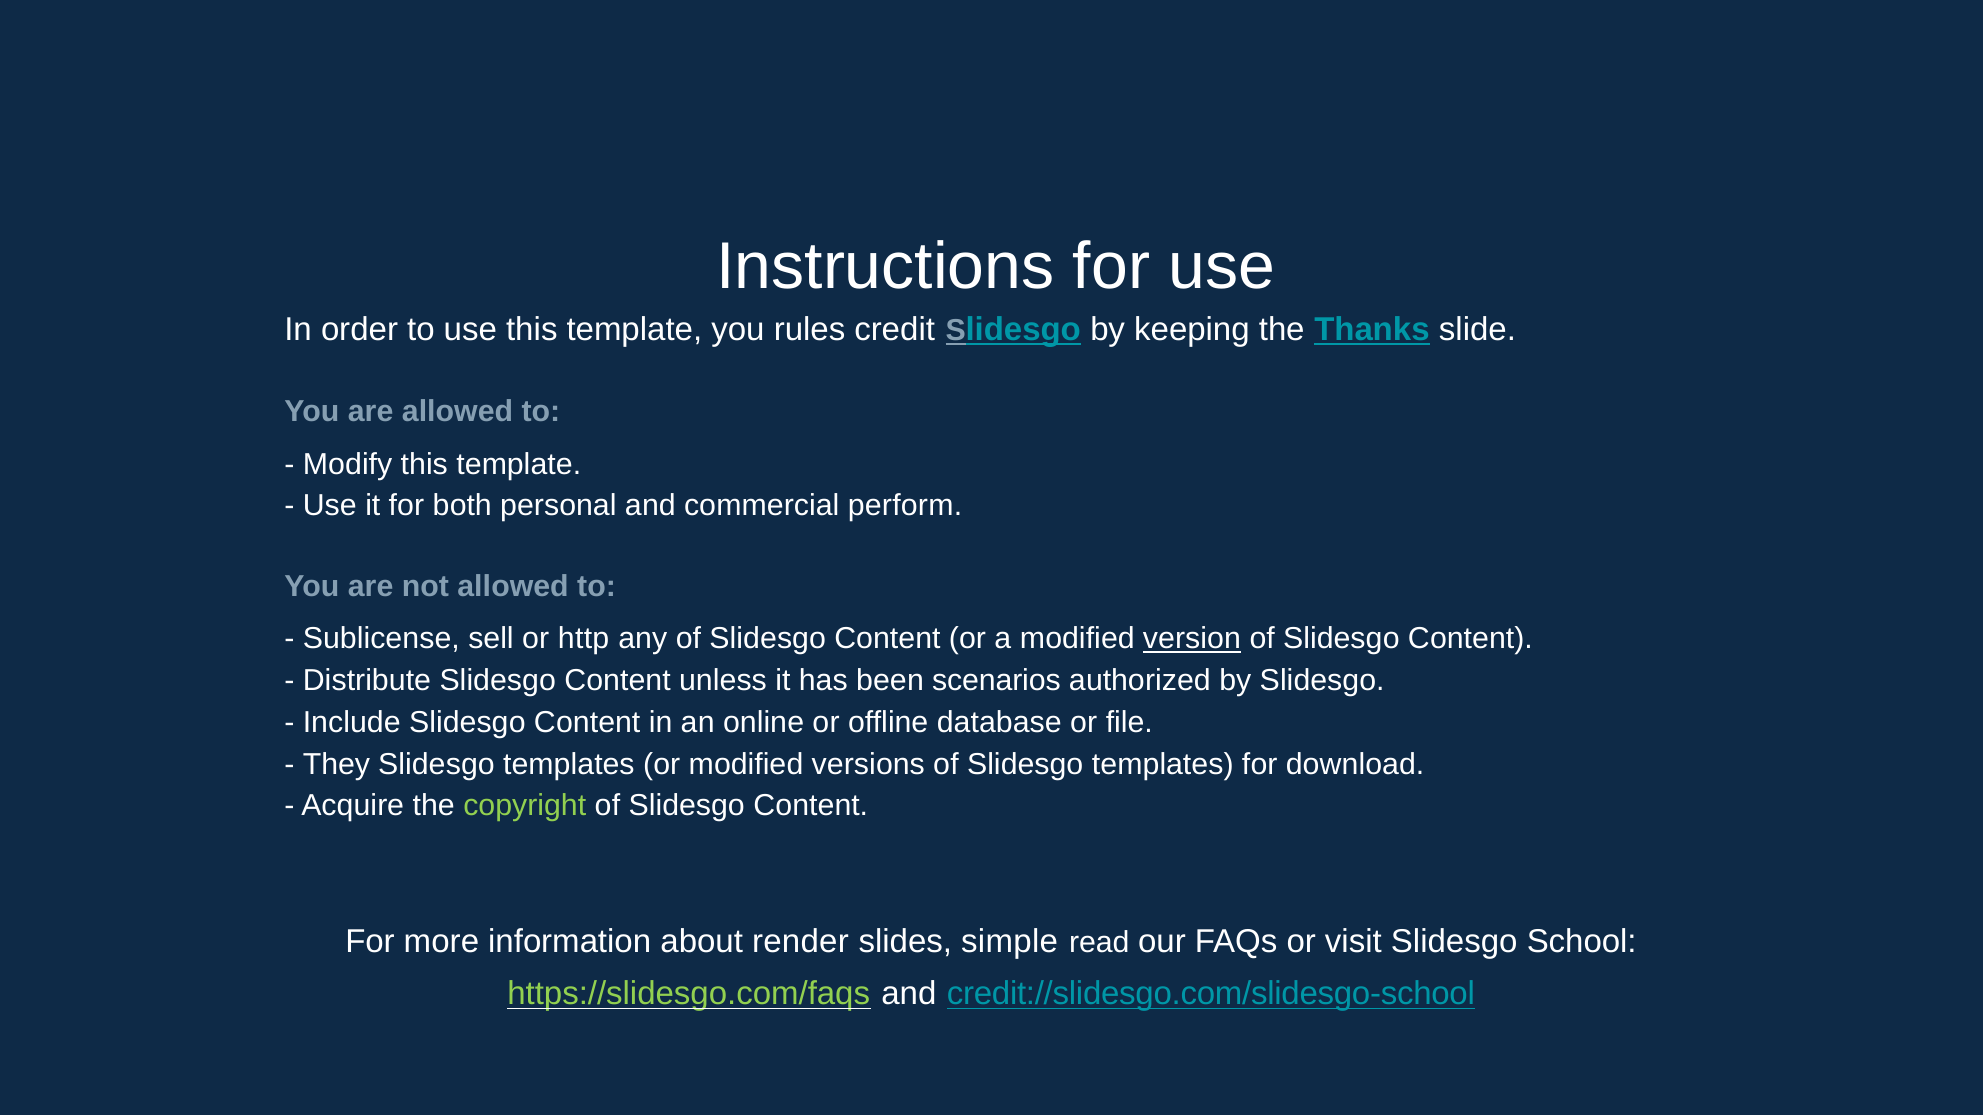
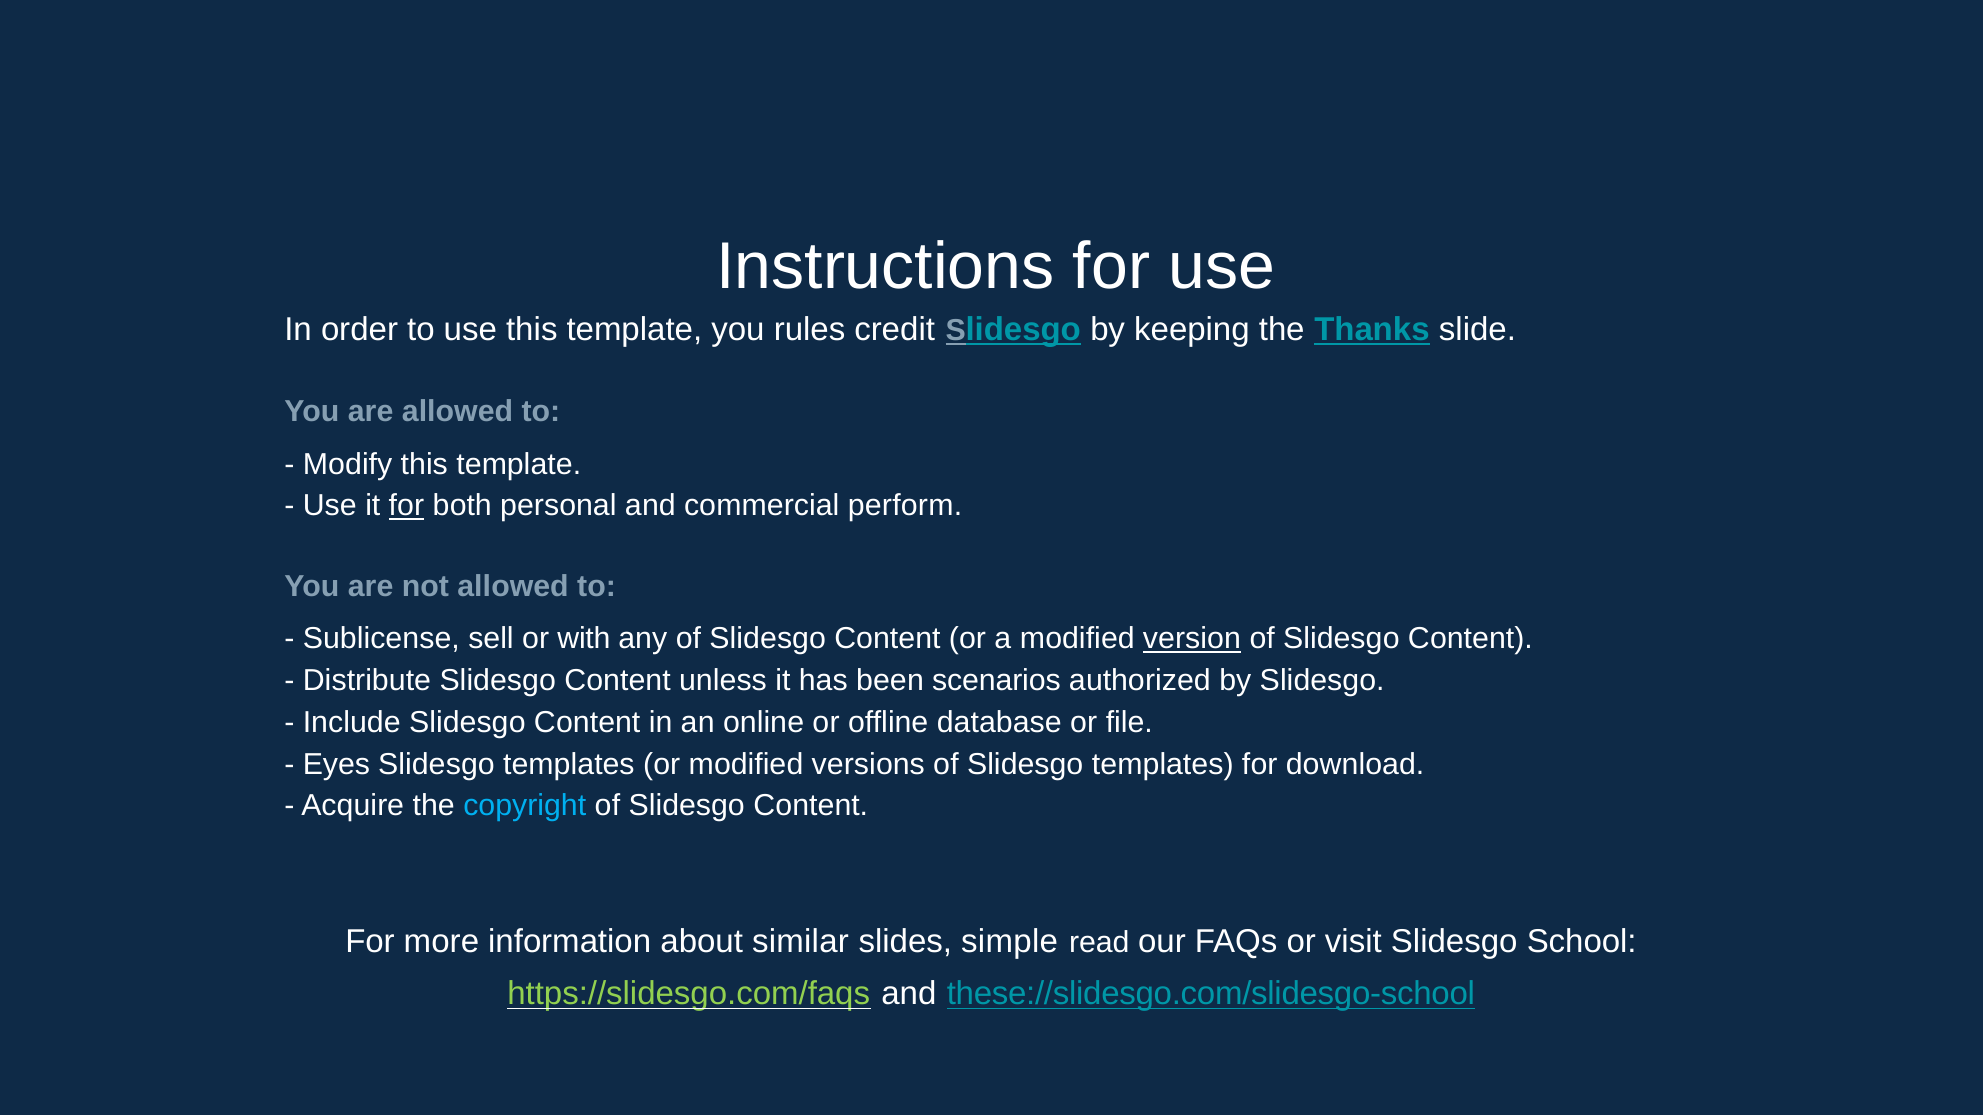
for underline: none -> present (406, 506)
http: http -> with (584, 639)
They: They -> Eyes (336, 765)
copyright colour: light green -> light blue (525, 806)
render: render -> similar (800, 942)
credit://slidesgo.com/slidesgo-school: credit://slidesgo.com/slidesgo-school -> these://slidesgo.com/slidesgo-school (1211, 994)
